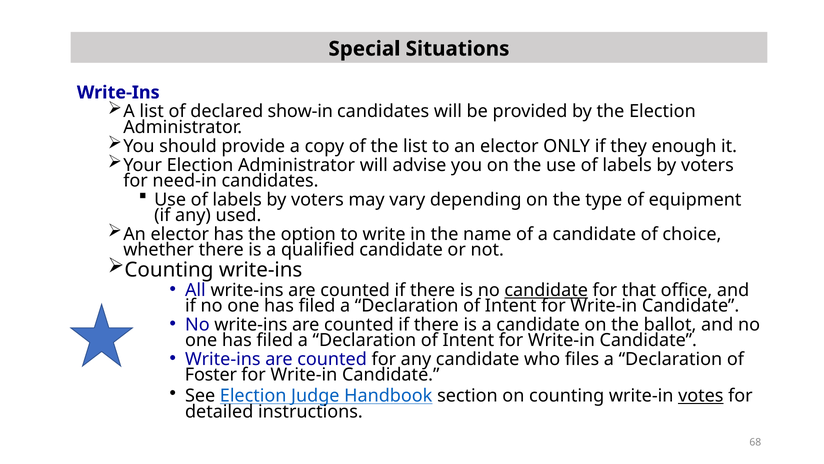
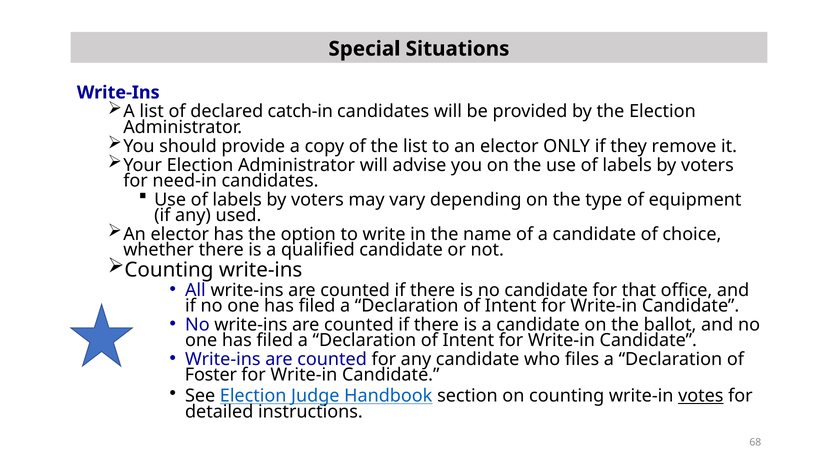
show-in: show-in -> catch-in (300, 111)
enough: enough -> remove (684, 146)
candidate underline: present -> none (546, 290)
